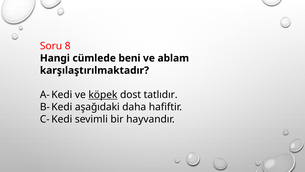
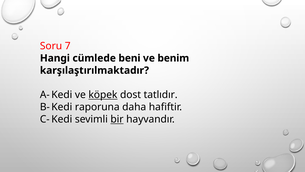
8: 8 -> 7 (68, 46)
ablam: ablam -> benim (173, 58)
aşağıdaki: aşağıdaki -> raporuna (97, 107)
bir underline: none -> present (117, 119)
